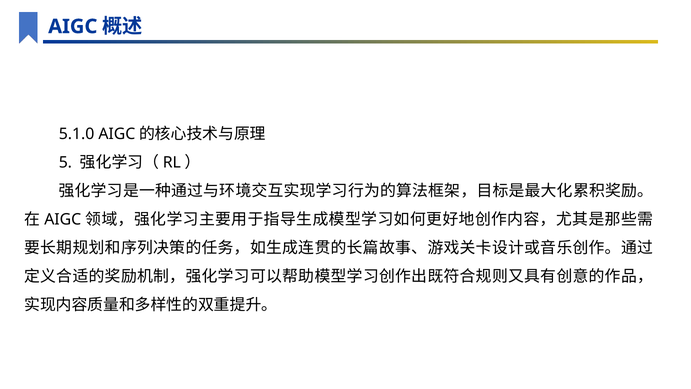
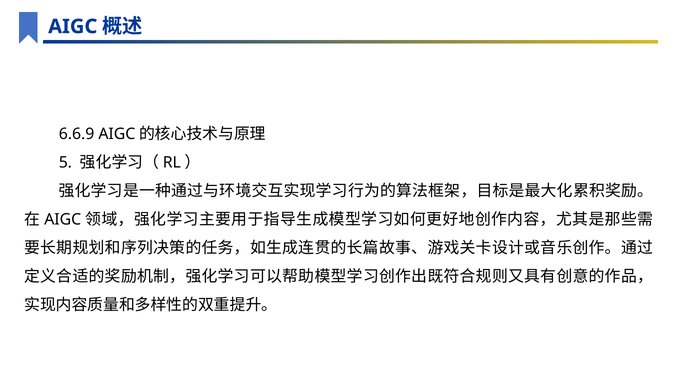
5.1.0: 5.1.0 -> 6.6.9 (77, 134)
